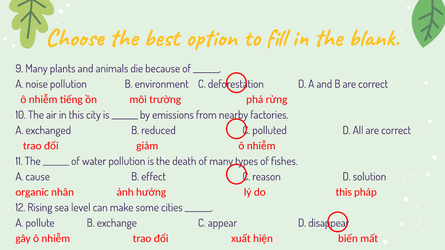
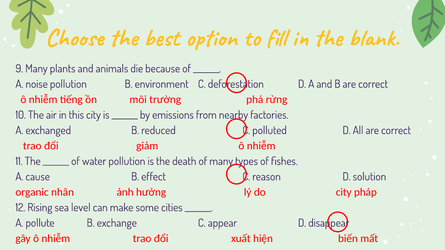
do this: this -> city (344, 192)
